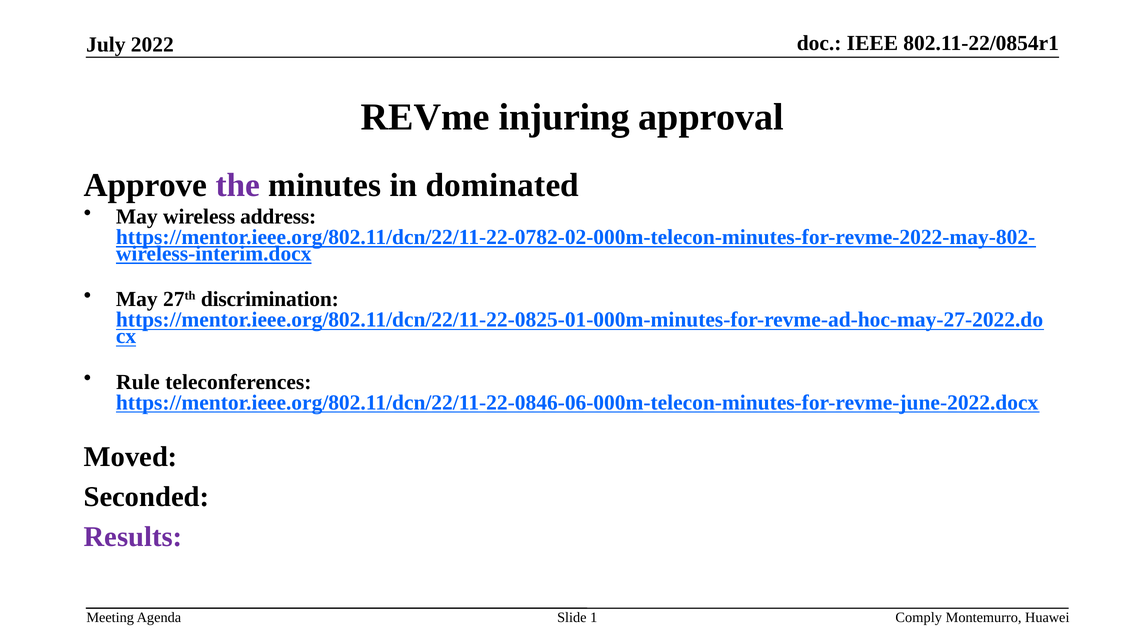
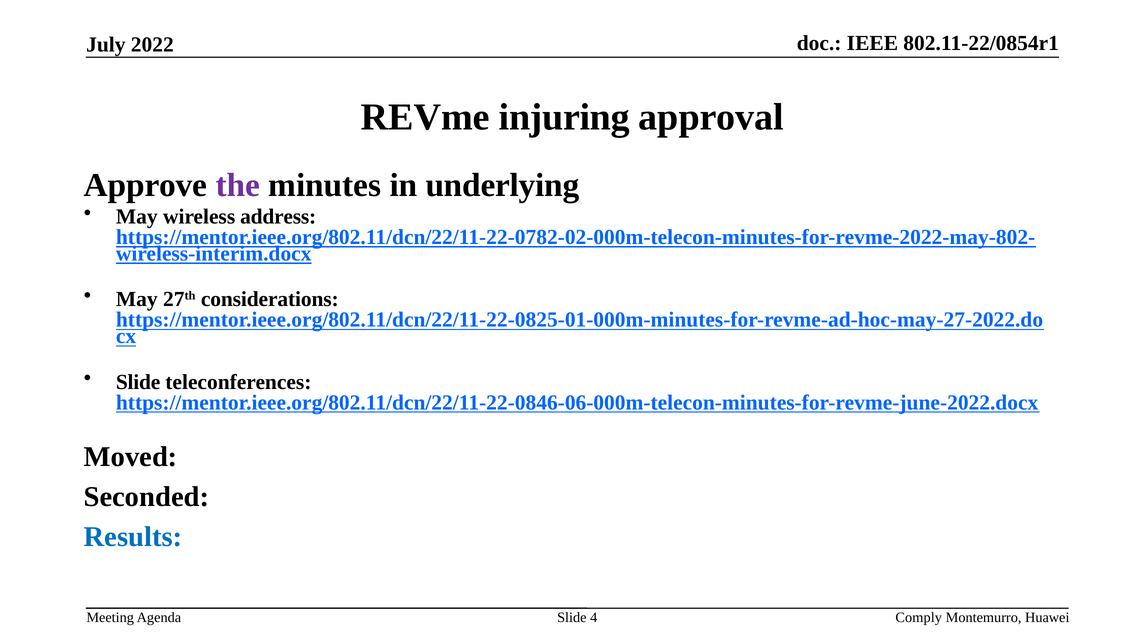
dominated: dominated -> underlying (503, 185)
discrimination: discrimination -> considerations (270, 299)
Rule: Rule -> Slide (138, 382)
Results colour: purple -> blue (133, 537)
1: 1 -> 4 (594, 618)
